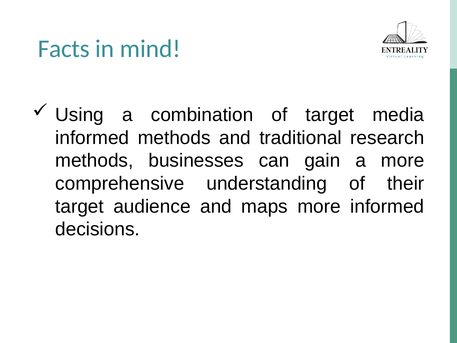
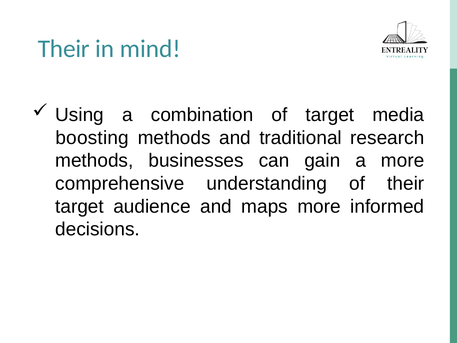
Facts: Facts -> Their (64, 49)
informed: informed -> boosting (92, 138)
